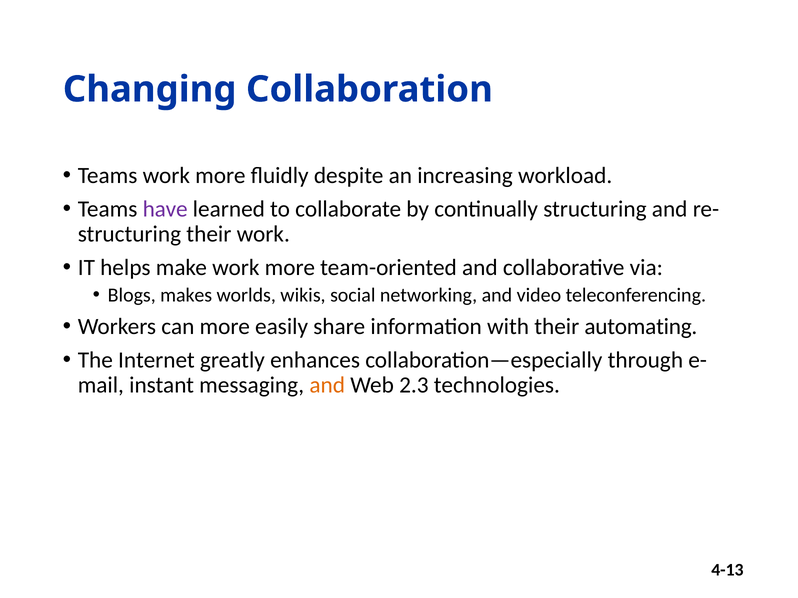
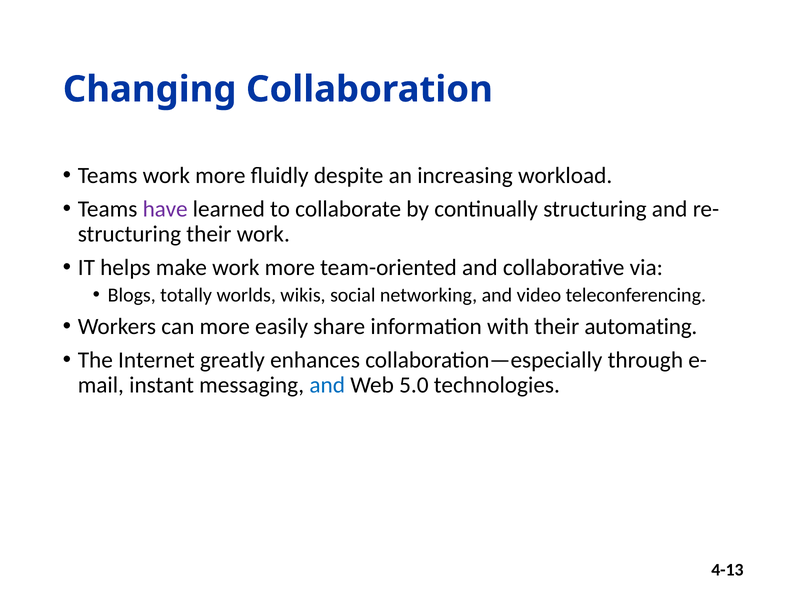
makes: makes -> totally (186, 295)
and colour: orange -> blue (327, 386)
2.3: 2.3 -> 5.0 (414, 386)
